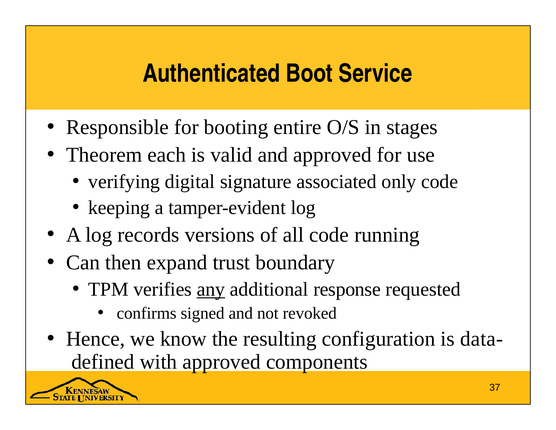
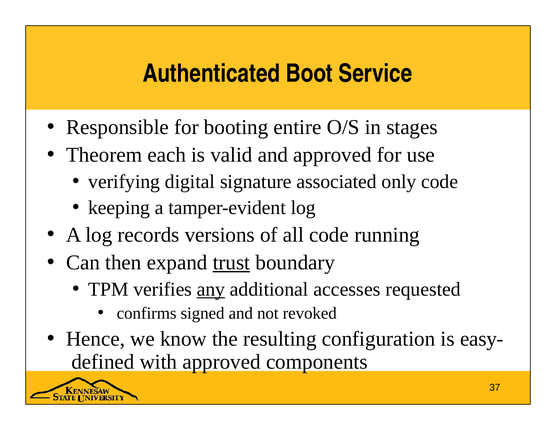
trust underline: none -> present (231, 262)
response: response -> accesses (347, 289)
data-: data- -> easy- (482, 339)
